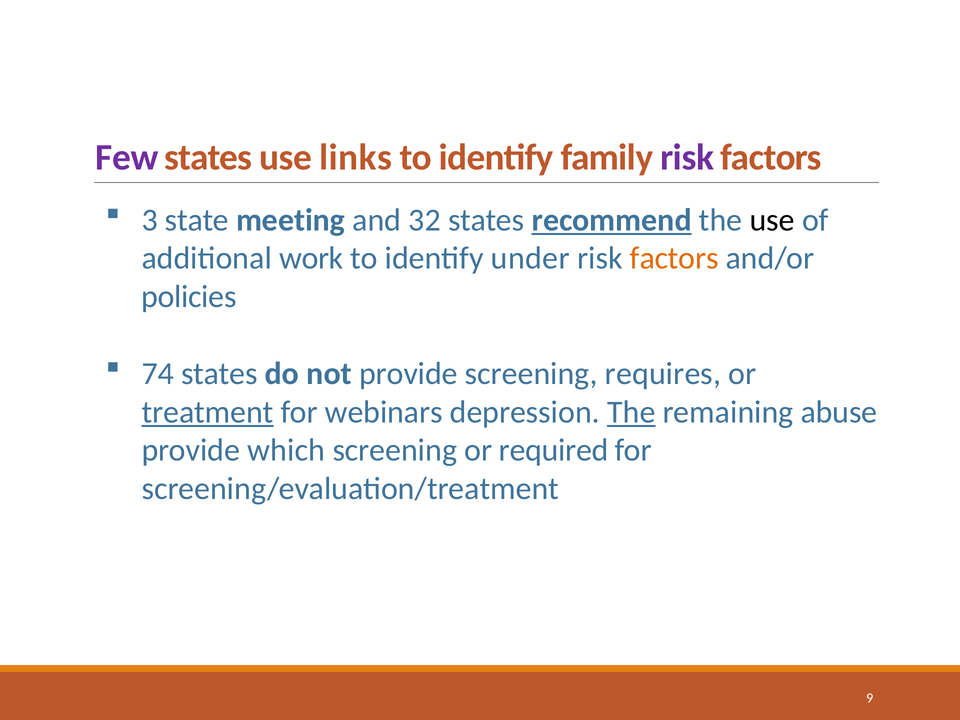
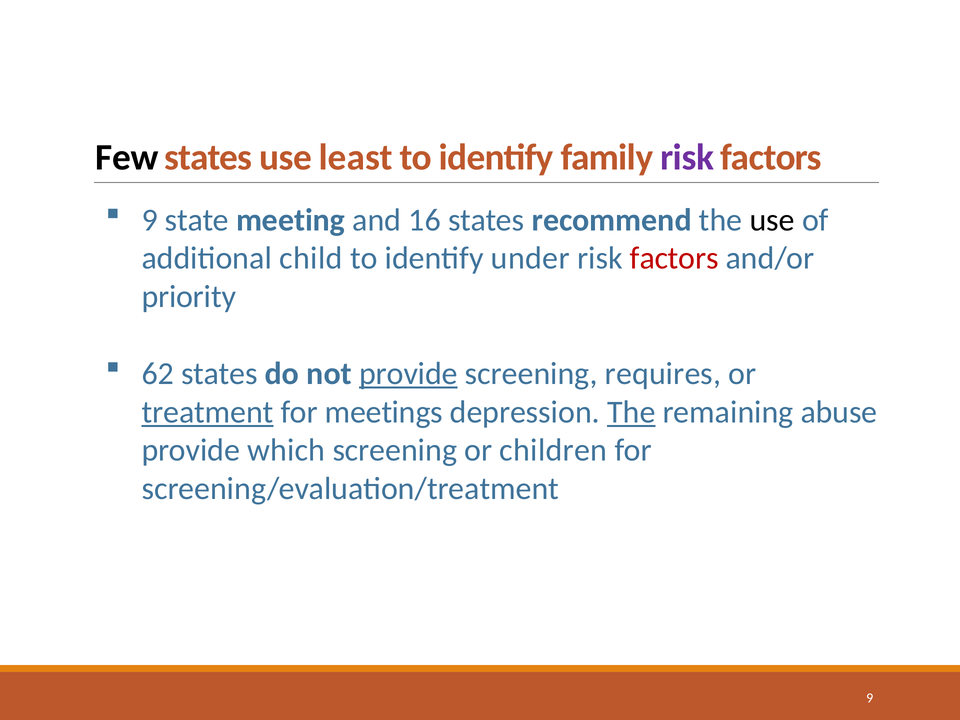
Few colour: purple -> black (127, 158)
links: links -> least (356, 158)
3: 3 -> 9 (150, 220)
32: 32 -> 16 (425, 220)
recommend underline: present -> none (612, 220)
work: work -> child (311, 258)
factors colour: orange -> red (674, 258)
policies: policies -> priority (189, 297)
74: 74 -> 62 (158, 374)
provide underline: none -> present (408, 374)
webinars: webinars -> meetings (384, 412)
required: required -> children (553, 450)
